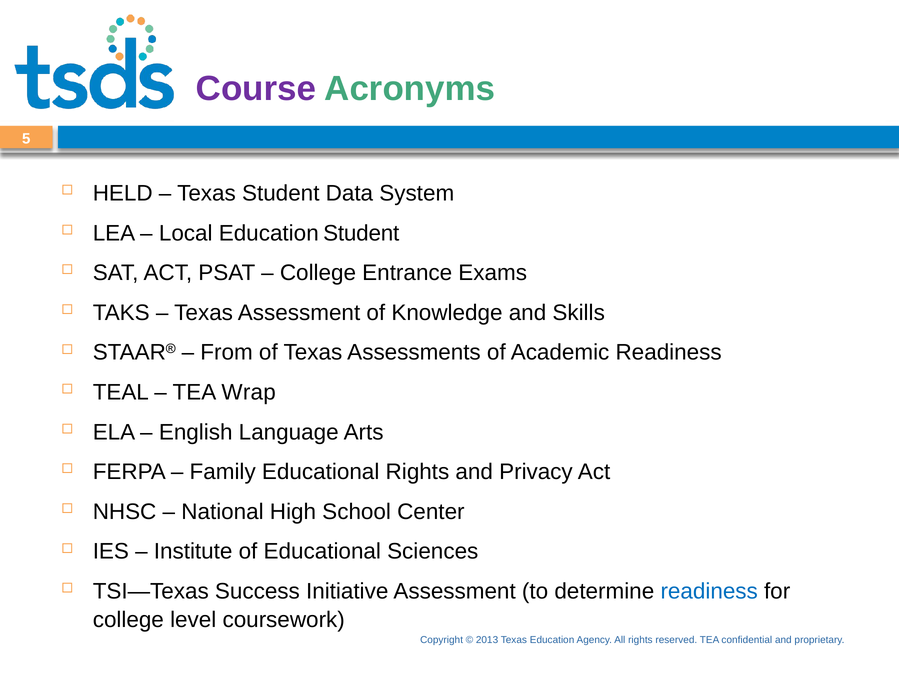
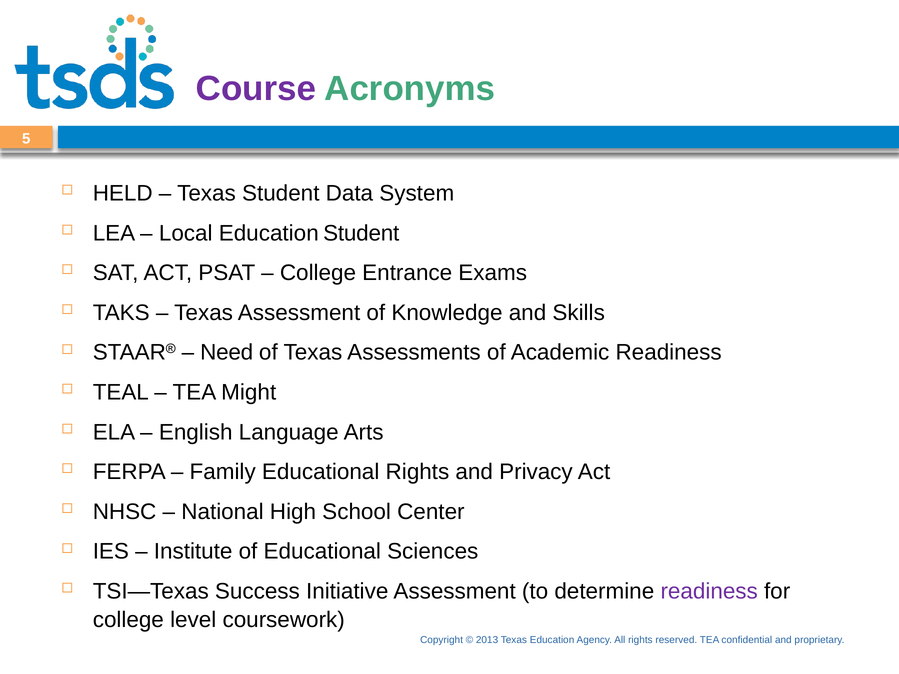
From: From -> Need (227, 353)
Wrap: Wrap -> Might (249, 392)
readiness colour: blue -> purple (709, 592)
